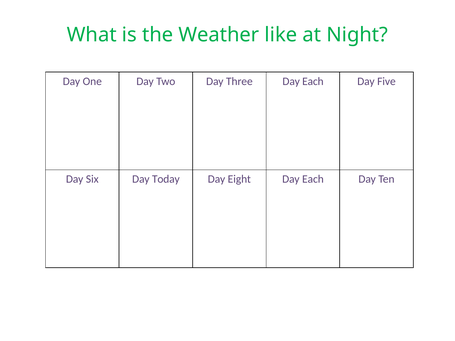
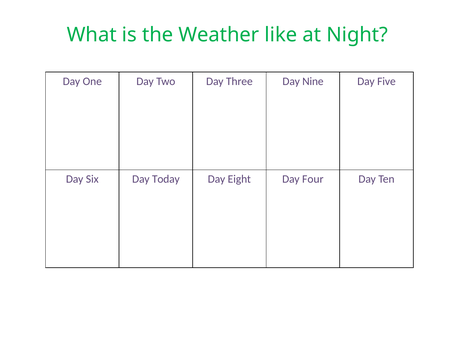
Three Day Each: Each -> Nine (313, 81)
Eight Day Each: Each -> Four (313, 179)
